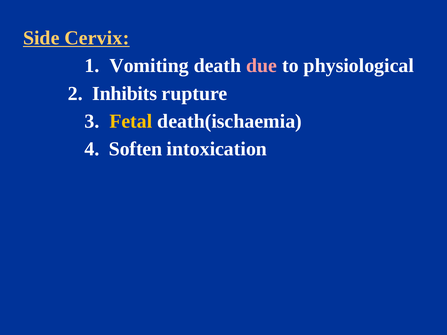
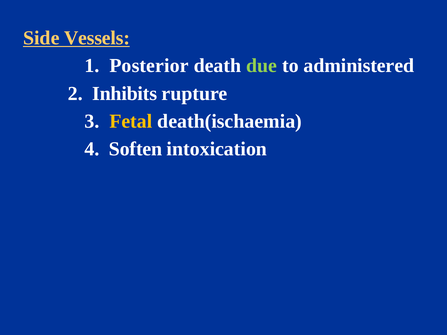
Cervix: Cervix -> Vessels (97, 38)
Vomiting: Vomiting -> Posterior (149, 66)
due colour: pink -> light green (262, 66)
physiological: physiological -> administered (359, 66)
